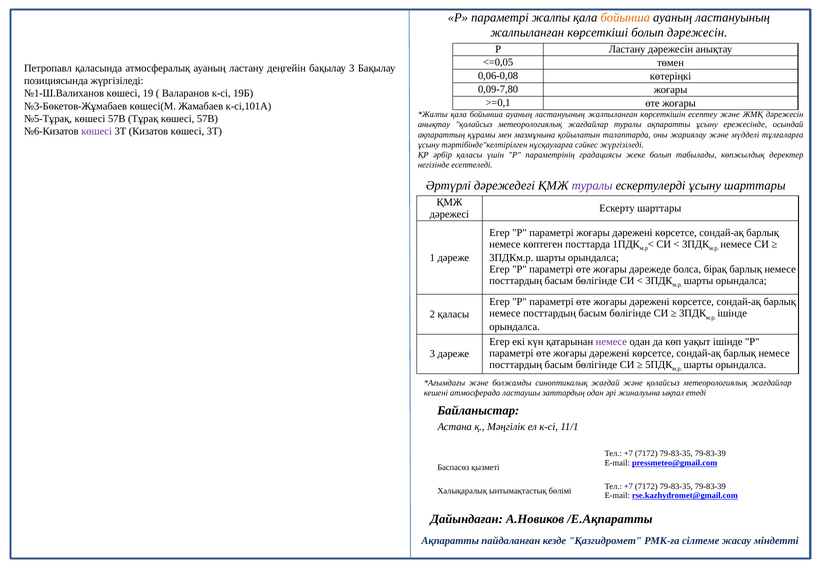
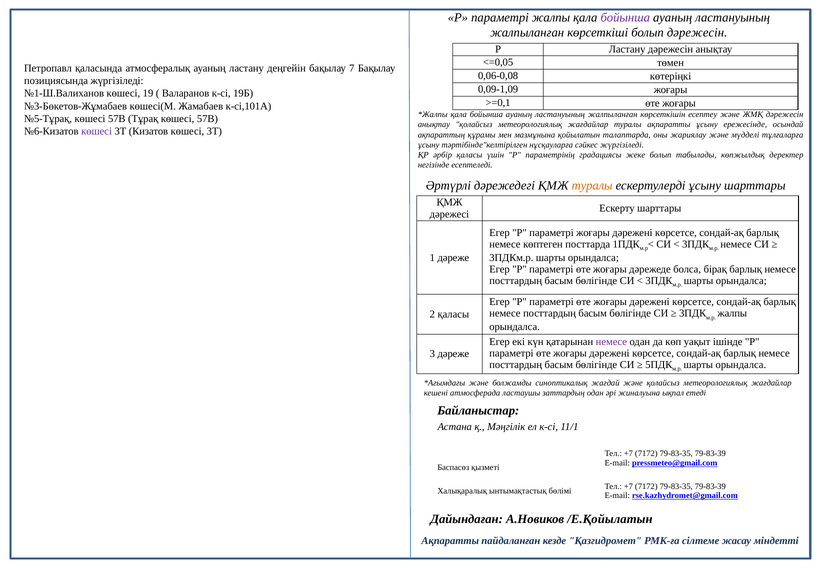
бойынша colour: orange -> purple (625, 18)
бақылау 3: 3 -> 7 (352, 68)
0,09-7,80: 0,09-7,80 -> 0,09-1,09 (498, 90)
туралы colour: purple -> orange (592, 186)
ішінде: ішінде -> жалпы (732, 314)
/Е.Ақпаратты: /Е.Ақпаратты -> /Е.Қойылатын (610, 519)
